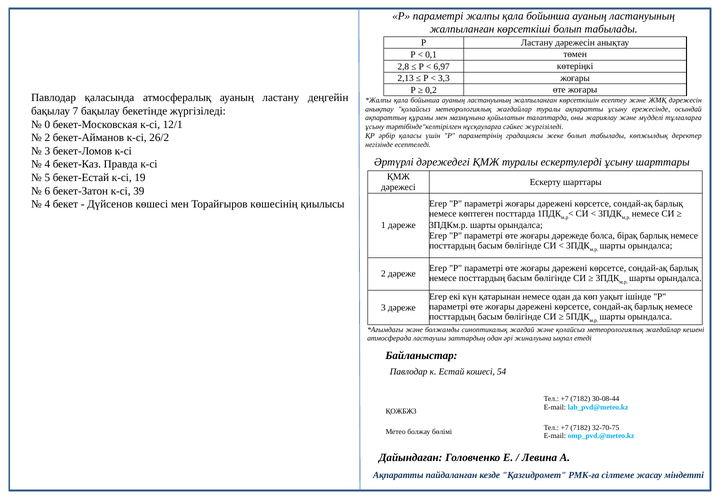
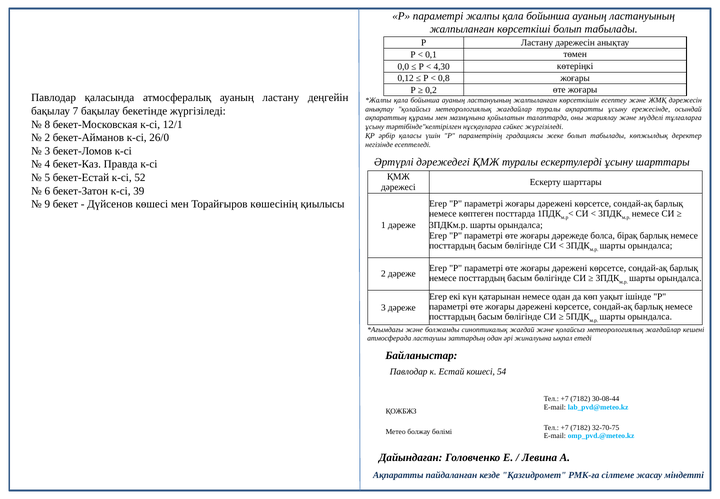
2,8: 2,8 -> 0,0 (403, 66)
6,97: 6,97 -> 4,30 (442, 66)
2,13: 2,13 -> 0,12 (406, 78)
3,3: 3,3 -> 0,8 (444, 78)
0: 0 -> 8 (47, 124)
26/2: 26/2 -> 26/0 (159, 138)
19: 19 -> 52 (140, 177)
4: 4 -> 9 (47, 204)
